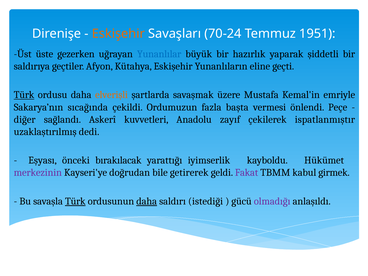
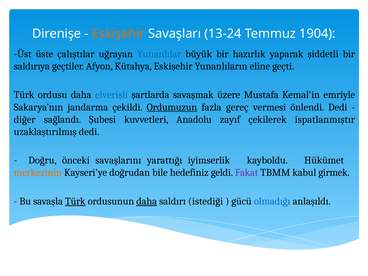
70-24: 70-24 -> 13-24 (223, 34)
1951: 1951 -> 1904 (317, 34)
gezerken: gezerken -> çalıştılar (76, 54)
Türk underline: present -> none (24, 95)
elverişli colour: orange -> blue (112, 95)
sıcağında: sıcağında -> jandarma (88, 107)
Ordumuzun underline: none -> present (172, 107)
başta: başta -> gereç (237, 107)
önlendi Peçe: Peçe -> Dedi (338, 107)
Askerî: Askerî -> Şubesi (102, 119)
Eşyası: Eşyası -> Doğru (43, 160)
bırakılacak: bırakılacak -> savaşlarını (118, 160)
merkezinin colour: purple -> orange (38, 173)
getirerek: getirerek -> hedefiniz (189, 173)
olmadığı colour: purple -> blue (272, 201)
